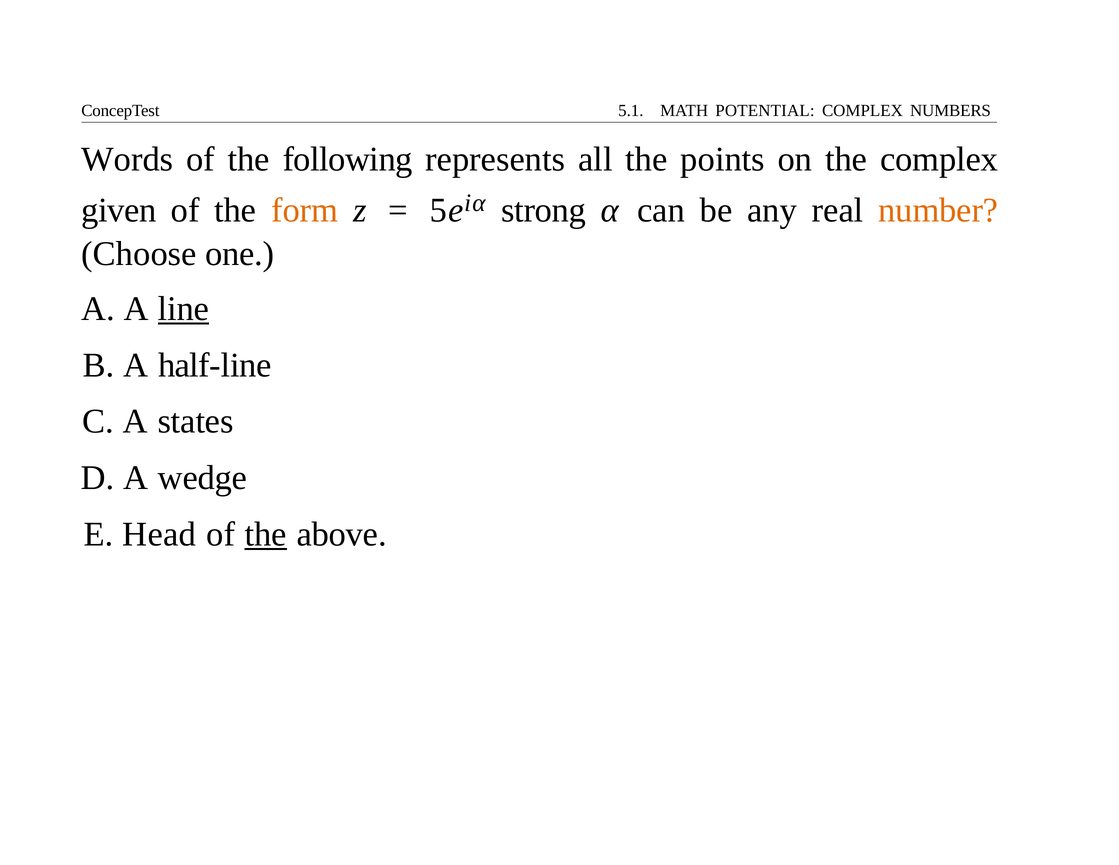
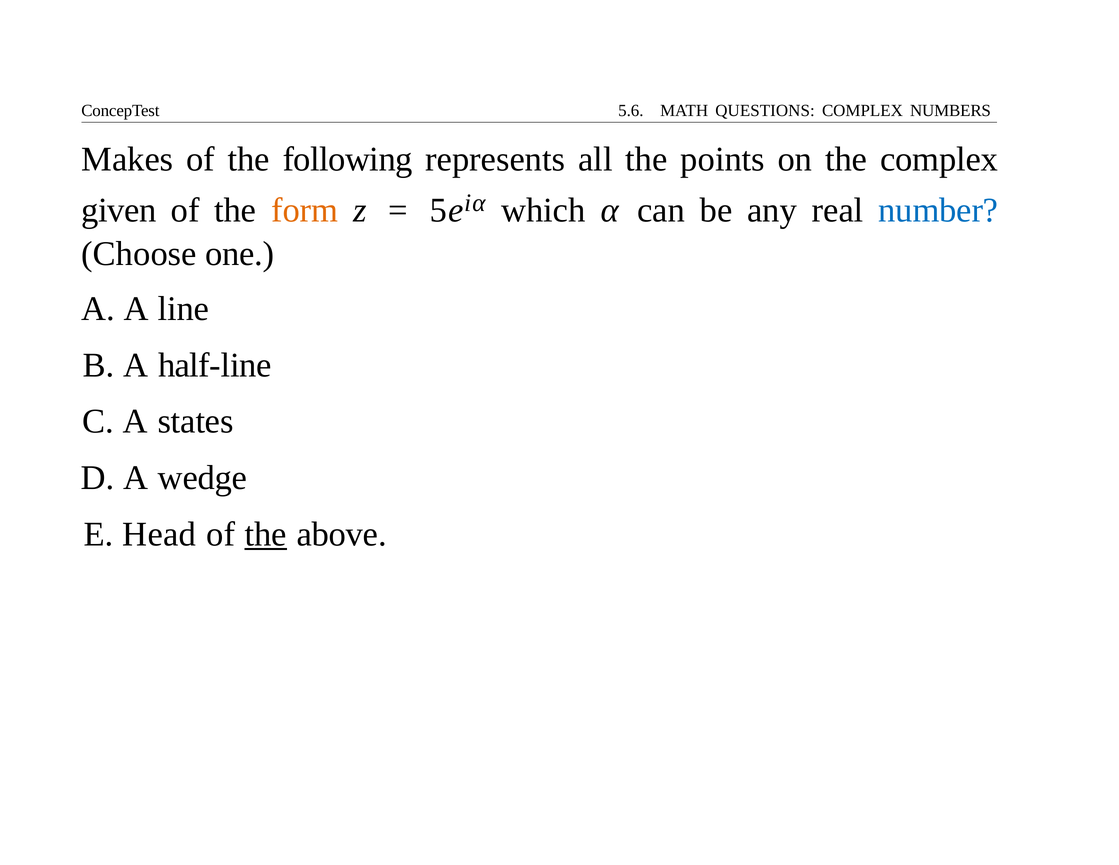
5.1: 5.1 -> 5.6 (631, 110)
POTENTIAL: POTENTIAL -> QUESTIONS (765, 110)
Words: Words -> Makes (127, 159)
strong: strong -> which (543, 210)
number colour: orange -> blue (938, 210)
line underline: present -> none (183, 309)
